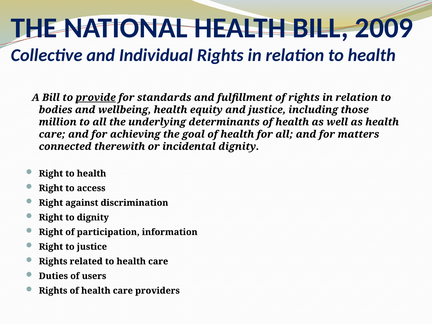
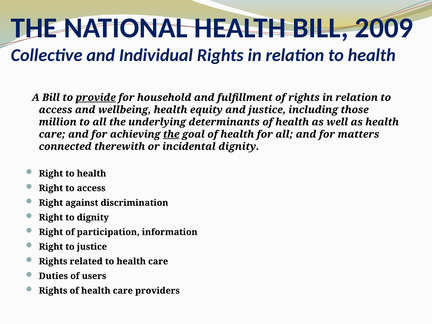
standards: standards -> household (164, 98)
bodies: bodies -> access (56, 110)
the underline: none -> present (171, 134)
